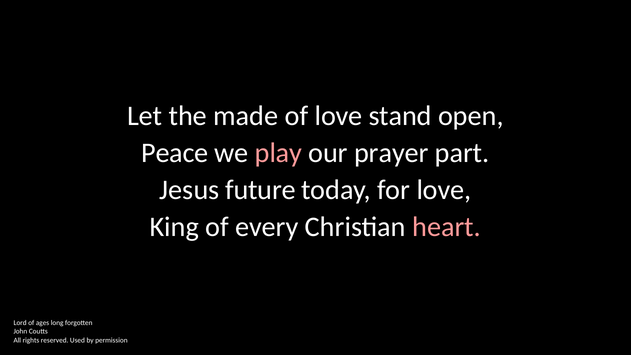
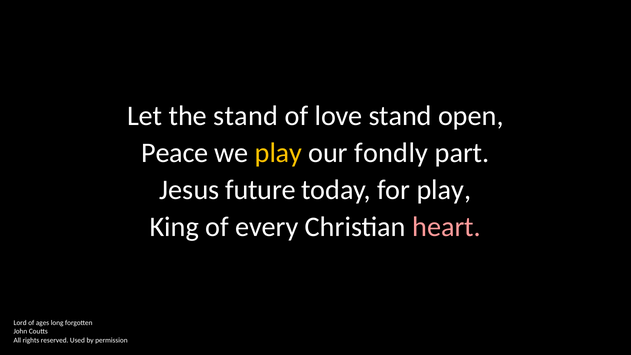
the made: made -> stand (246, 116)
play colour: pink -> yellow (278, 153)
prayer: prayer -> fondly (391, 153)
for love: love -> play (444, 190)
